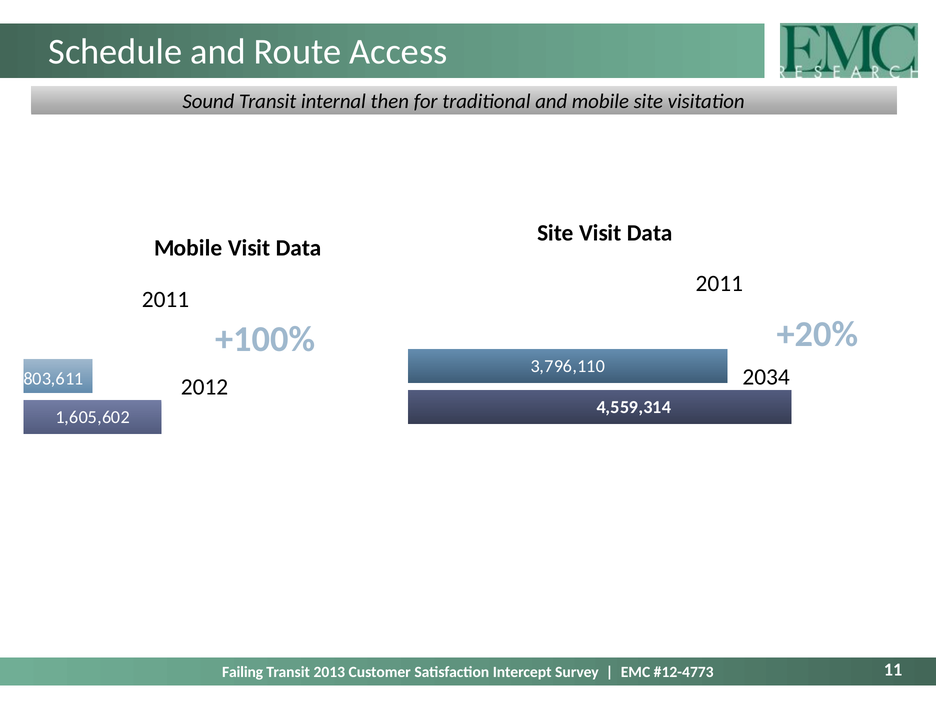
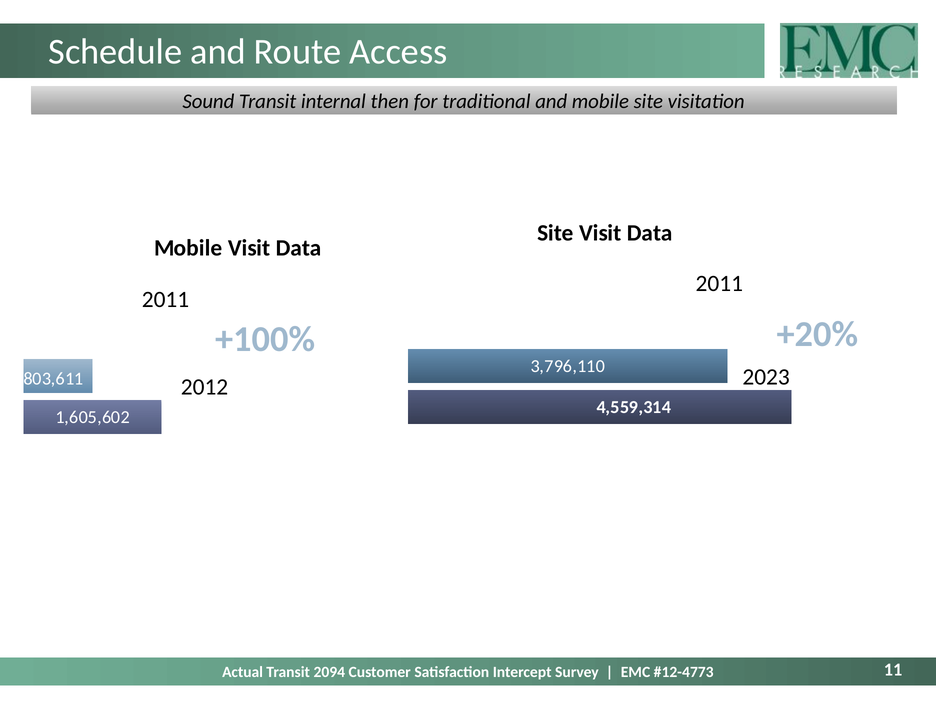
2034: 2034 -> 2023 (766, 377)
Failing: Failing -> Actual (243, 672)
2013: 2013 -> 2094 (329, 672)
